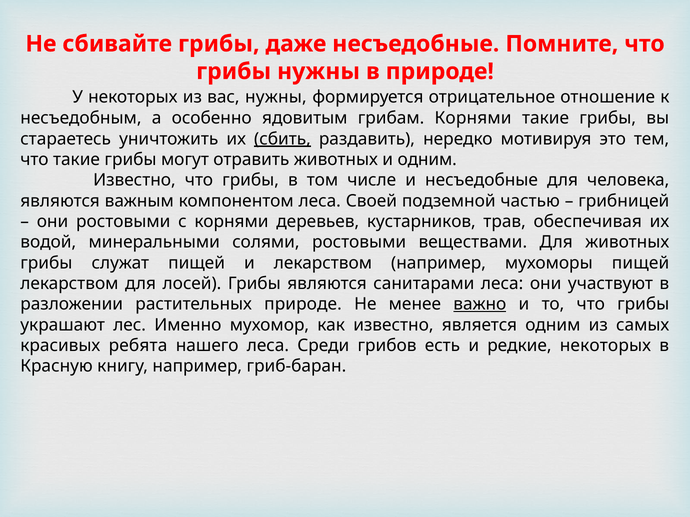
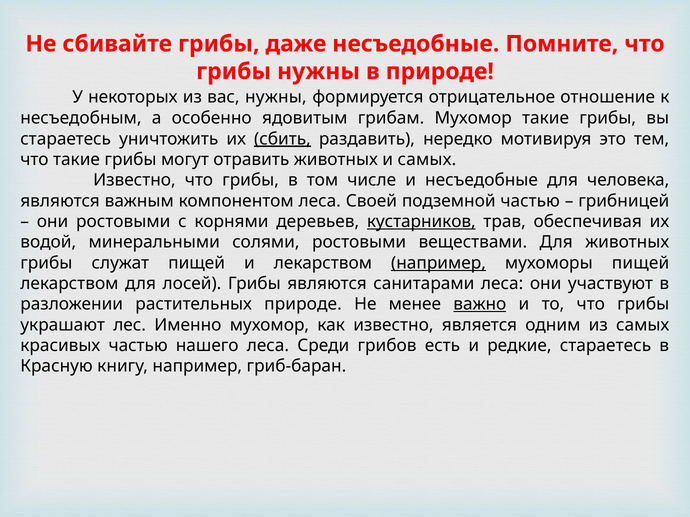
грибам Корнями: Корнями -> Мухомор (473, 118)
и одним: одним -> самых (427, 160)
кустарников underline: none -> present (421, 222)
например underline: none -> present (439, 263)
красивых ребята: ребята -> частью (138, 346)
редкие некоторых: некоторых -> стараетесь (605, 346)
